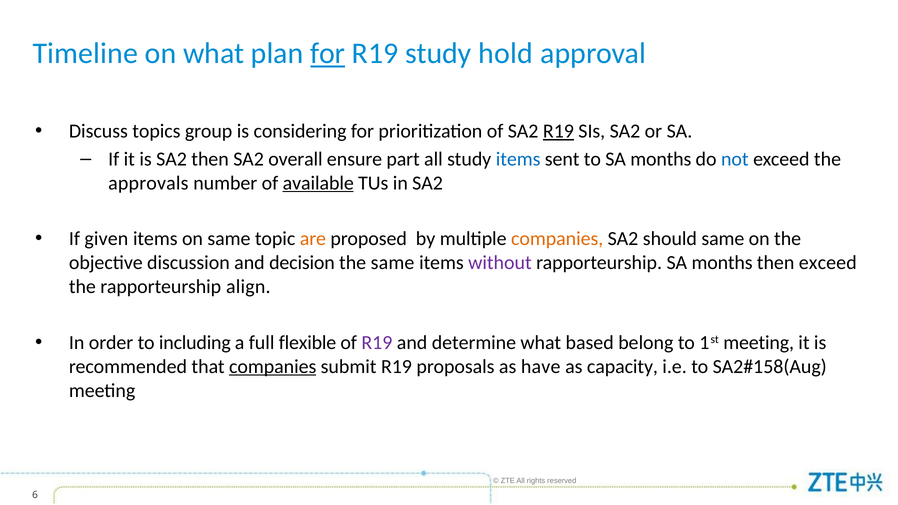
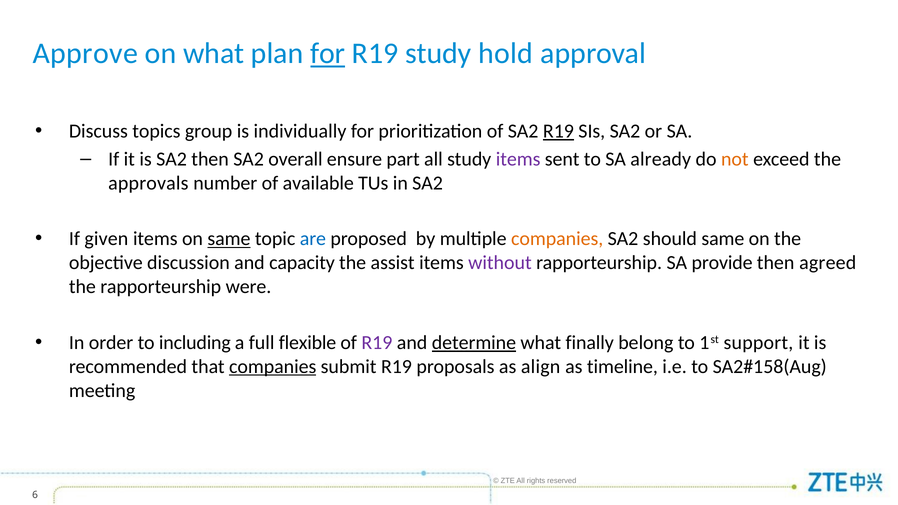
Timeline: Timeline -> Approve (85, 54)
considering: considering -> individually (300, 131)
items colour: blue -> purple (518, 159)
to SA months: months -> already (661, 159)
not colour: blue -> orange (735, 159)
available underline: present -> none (318, 183)
same underline: none -> present (229, 239)
are colour: orange -> blue (313, 239)
decision: decision -> capacity (302, 263)
the same: same -> assist (393, 263)
rapporteurship SA months: months -> provide (722, 263)
then exceed: exceed -> agreed (828, 263)
align: align -> were (248, 287)
determine underline: none -> present (474, 343)
based: based -> finally (590, 343)
1st meeting: meeting -> support (758, 343)
have: have -> align (541, 367)
capacity: capacity -> timeline (622, 367)
